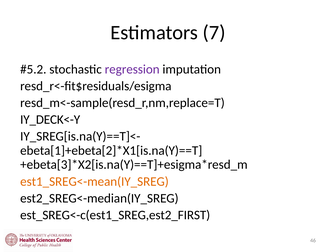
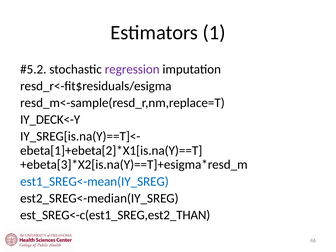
7: 7 -> 1 (214, 33)
est1_SREG<-mean(IY_SREG colour: orange -> blue (94, 181)
est_SREG<-c(est1_SREG,est2_FIRST: est_SREG<-c(est1_SREG,est2_FIRST -> est_SREG<-c(est1_SREG,est2_THAN (115, 215)
